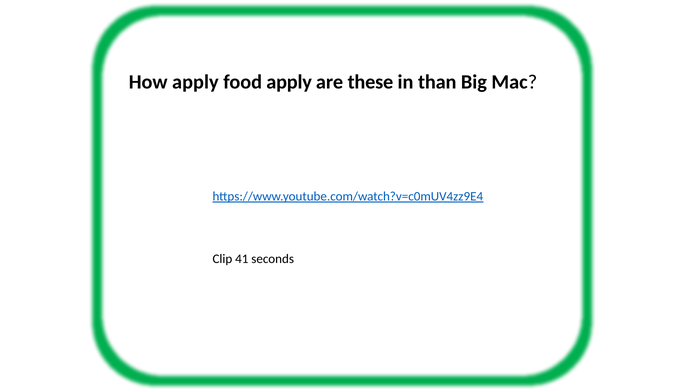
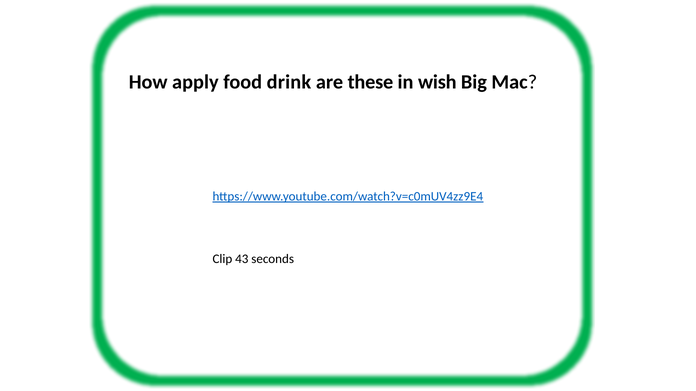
food apply: apply -> drink (289, 82)
than: than -> wish (437, 82)
41: 41 -> 43 (242, 259)
